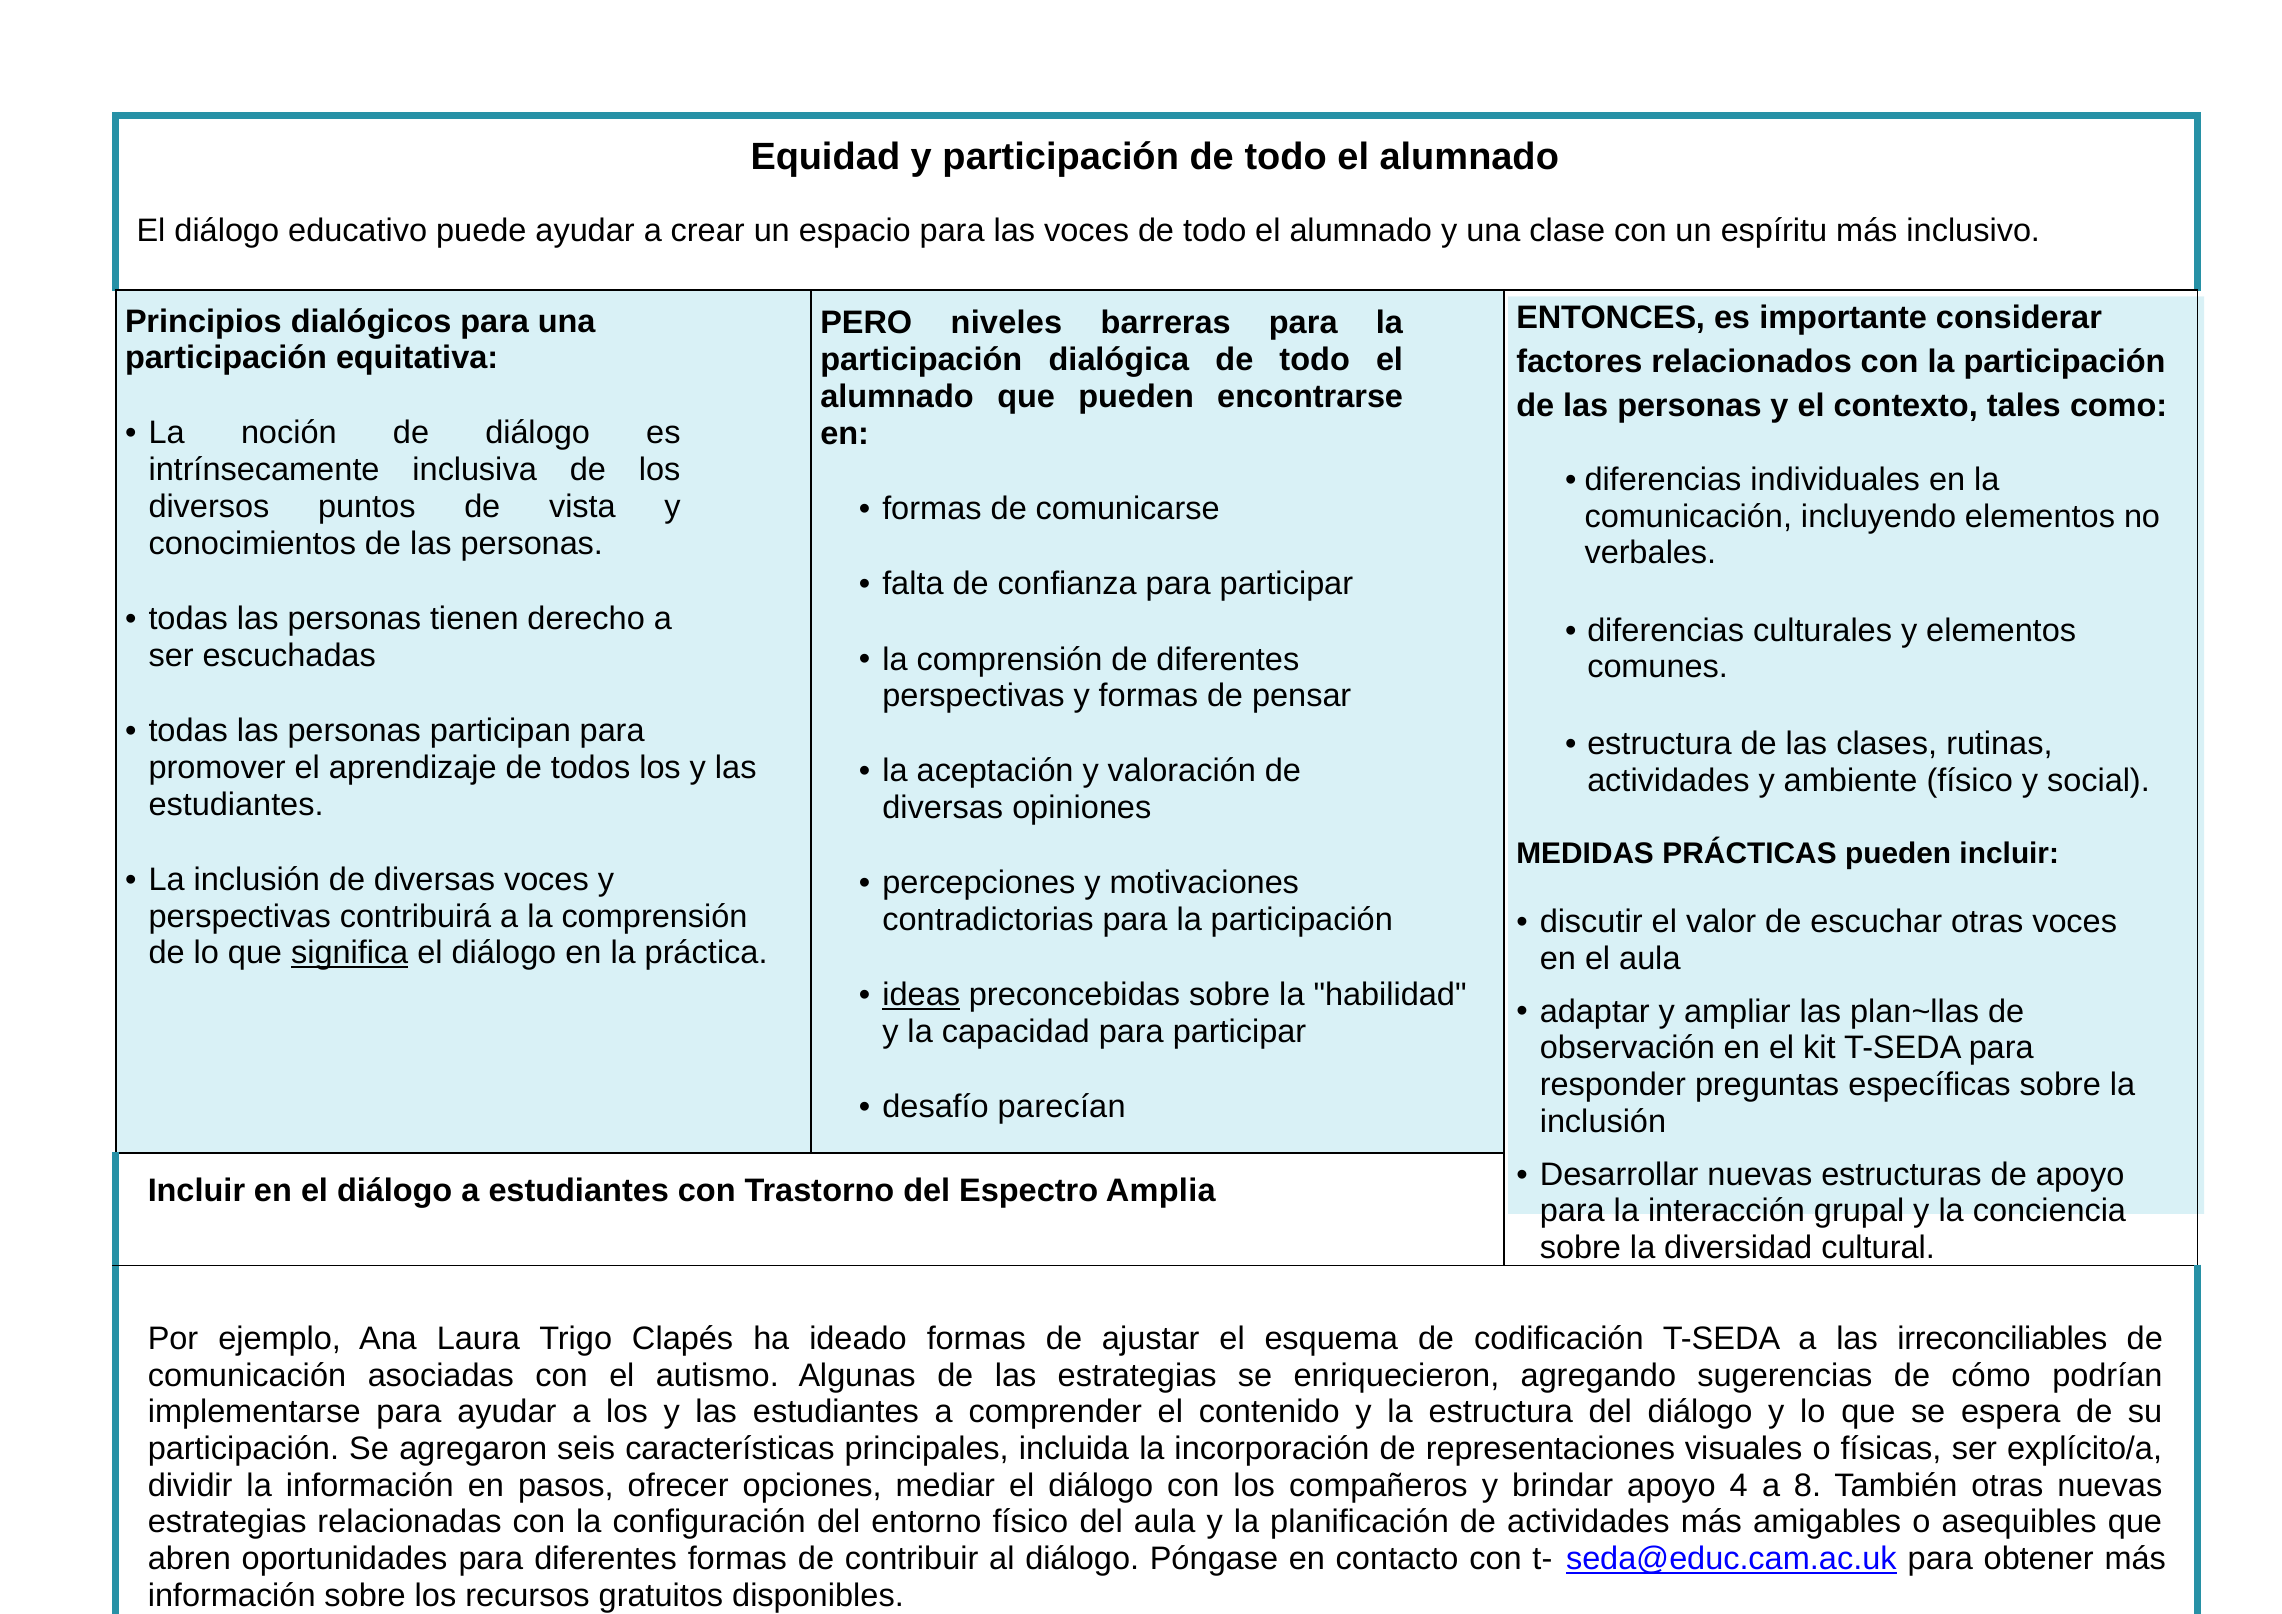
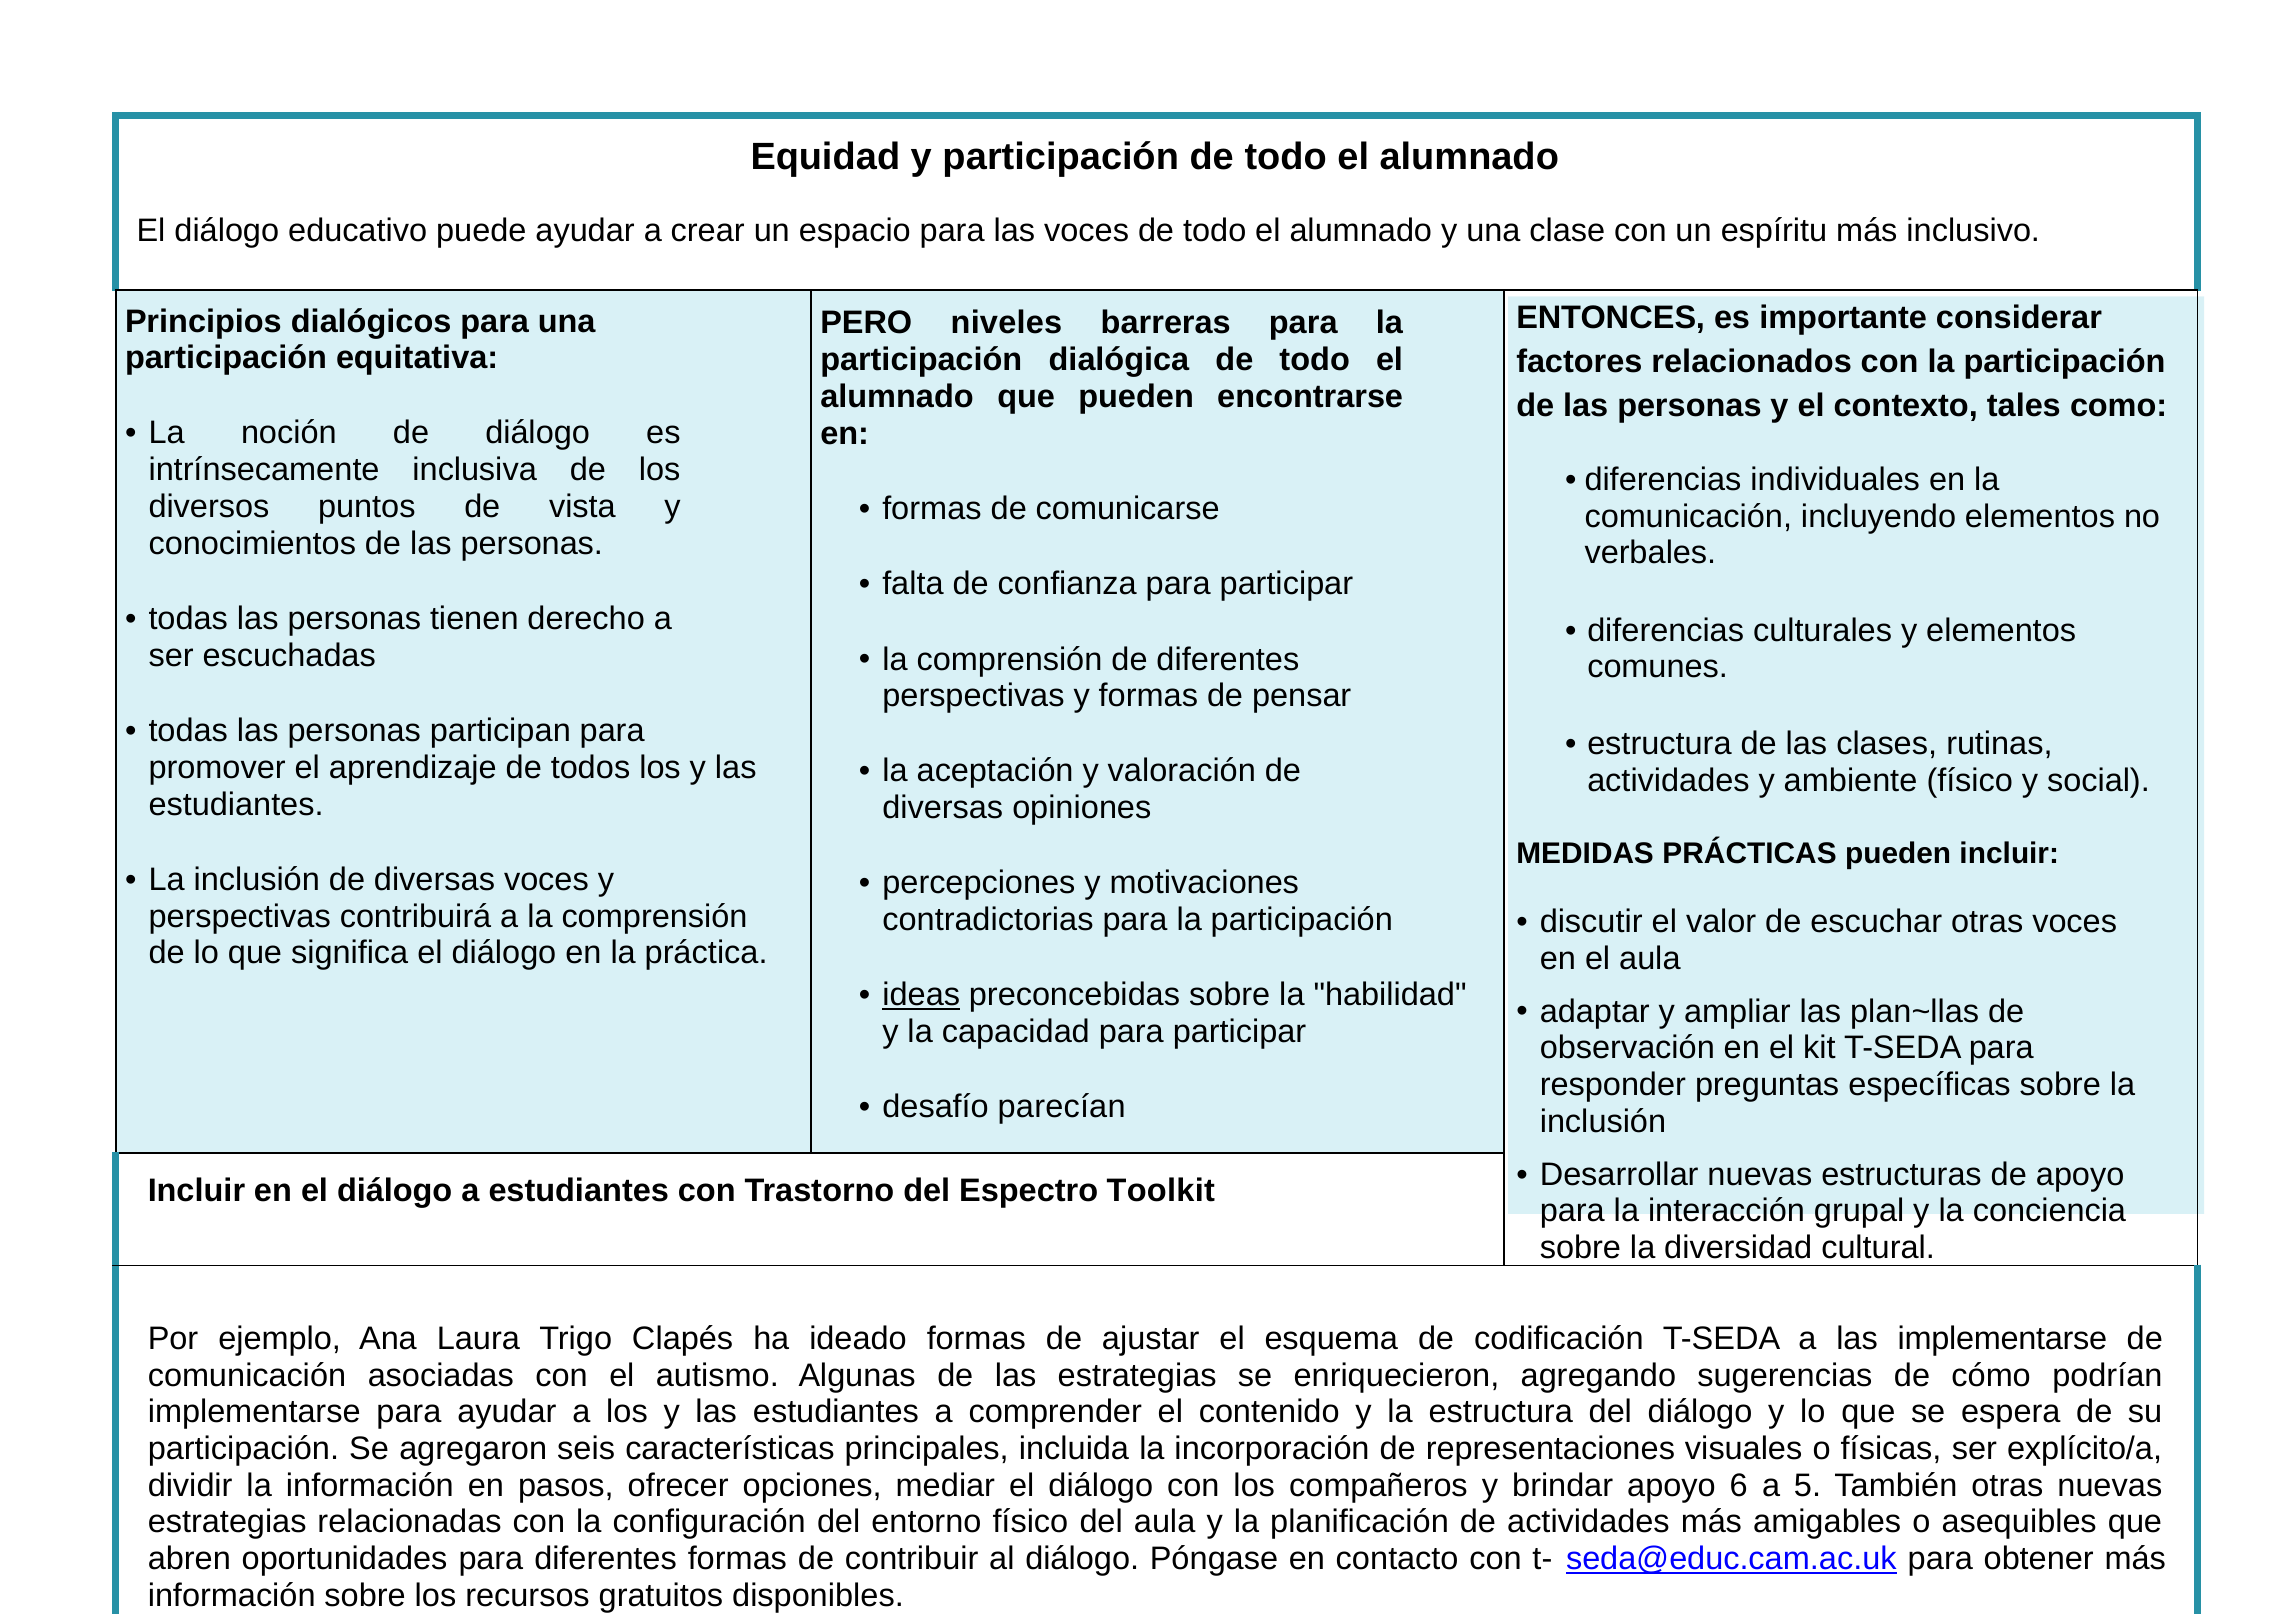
significa underline: present -> none (350, 953)
Amplia: Amplia -> Toolkit (1161, 1191)
las irreconciliables: irreconciliables -> implementarse (2002, 1339)
4: 4 -> 6 (1739, 1485)
8: 8 -> 5 (1808, 1485)
